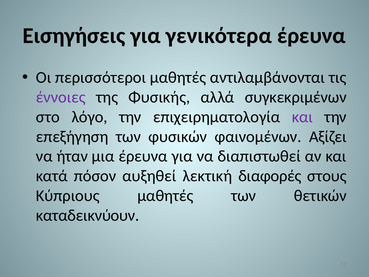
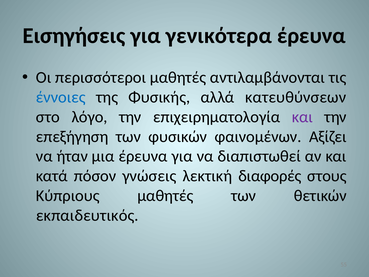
έννοιες colour: purple -> blue (61, 97)
συγκεκριμένων: συγκεκριμένων -> κατευθύνσεων (296, 97)
αυξηθεί: αυξηθεί -> γνώσεις (149, 176)
καταδεικνύουν: καταδεικνύουν -> εκπαιδευτικός (87, 215)
